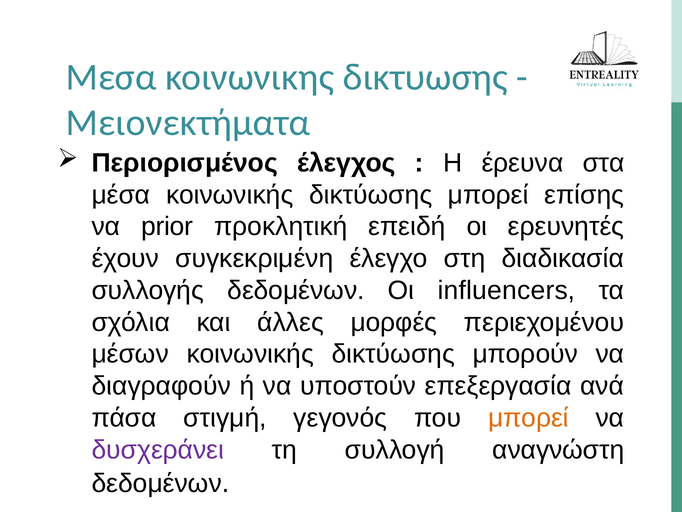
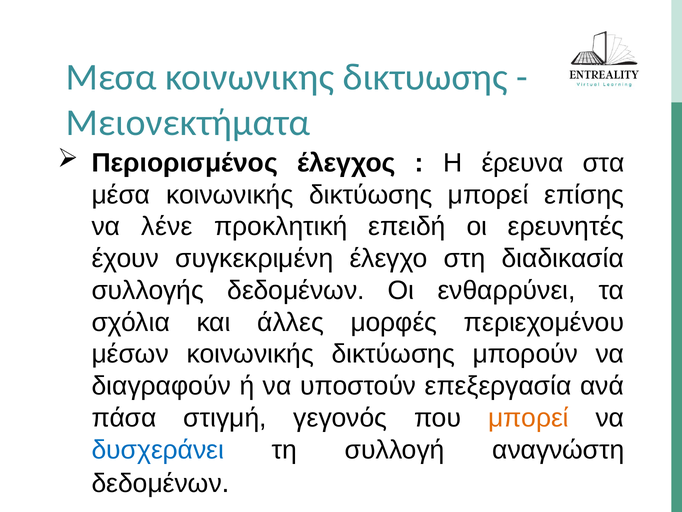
prior: prior -> λένε (167, 226)
influencers: influencers -> ενθαρρύνει (507, 290)
δυσχεράνει colour: purple -> blue (158, 449)
